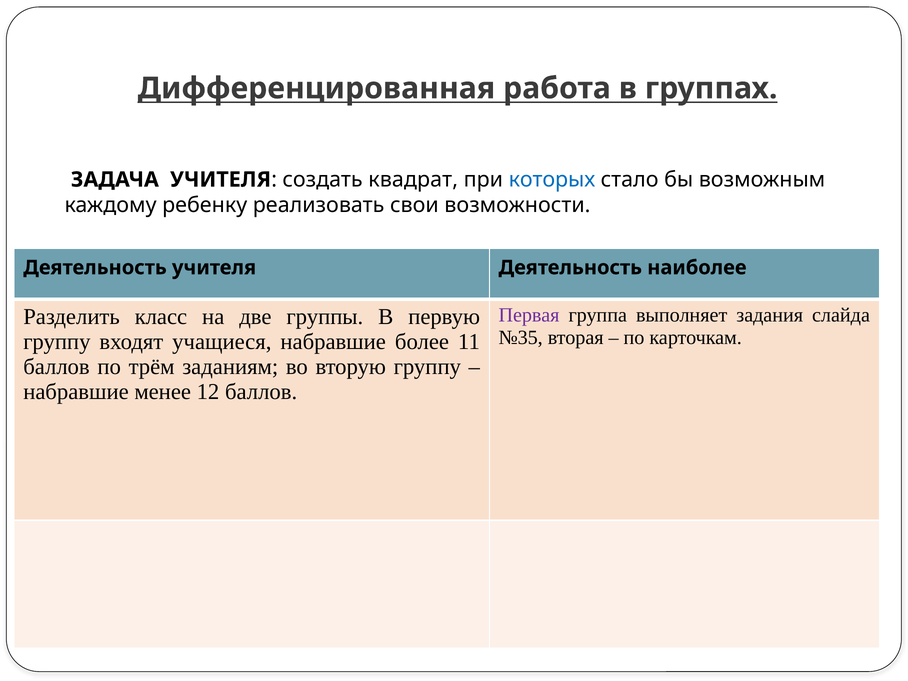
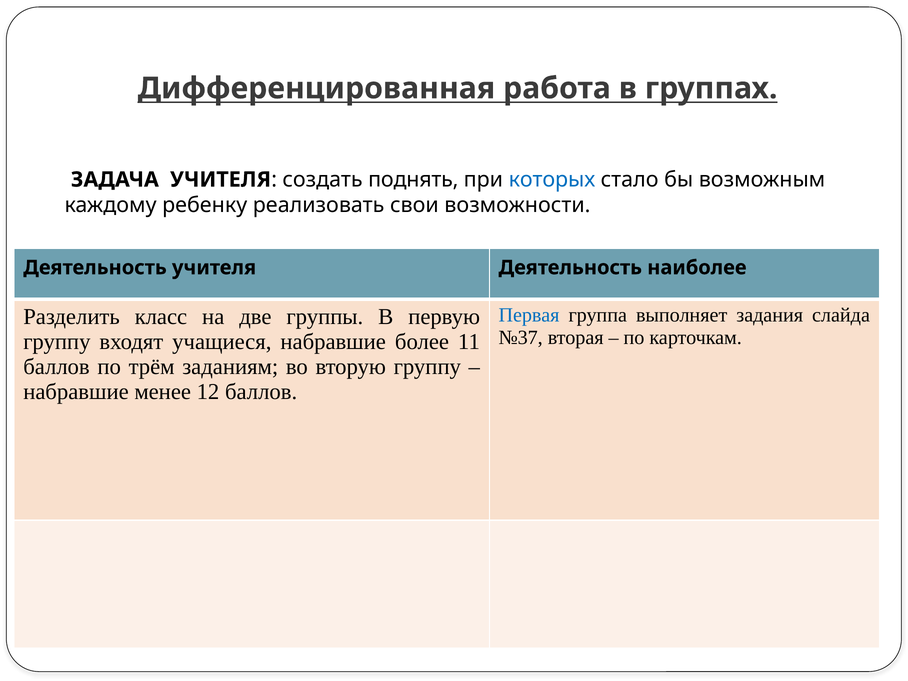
квадрат: квадрат -> поднять (413, 180)
Первая colour: purple -> blue (529, 315)
№35: №35 -> №37 (521, 338)
